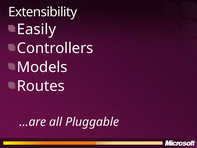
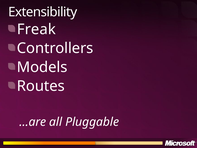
Easily: Easily -> Freak (36, 29)
